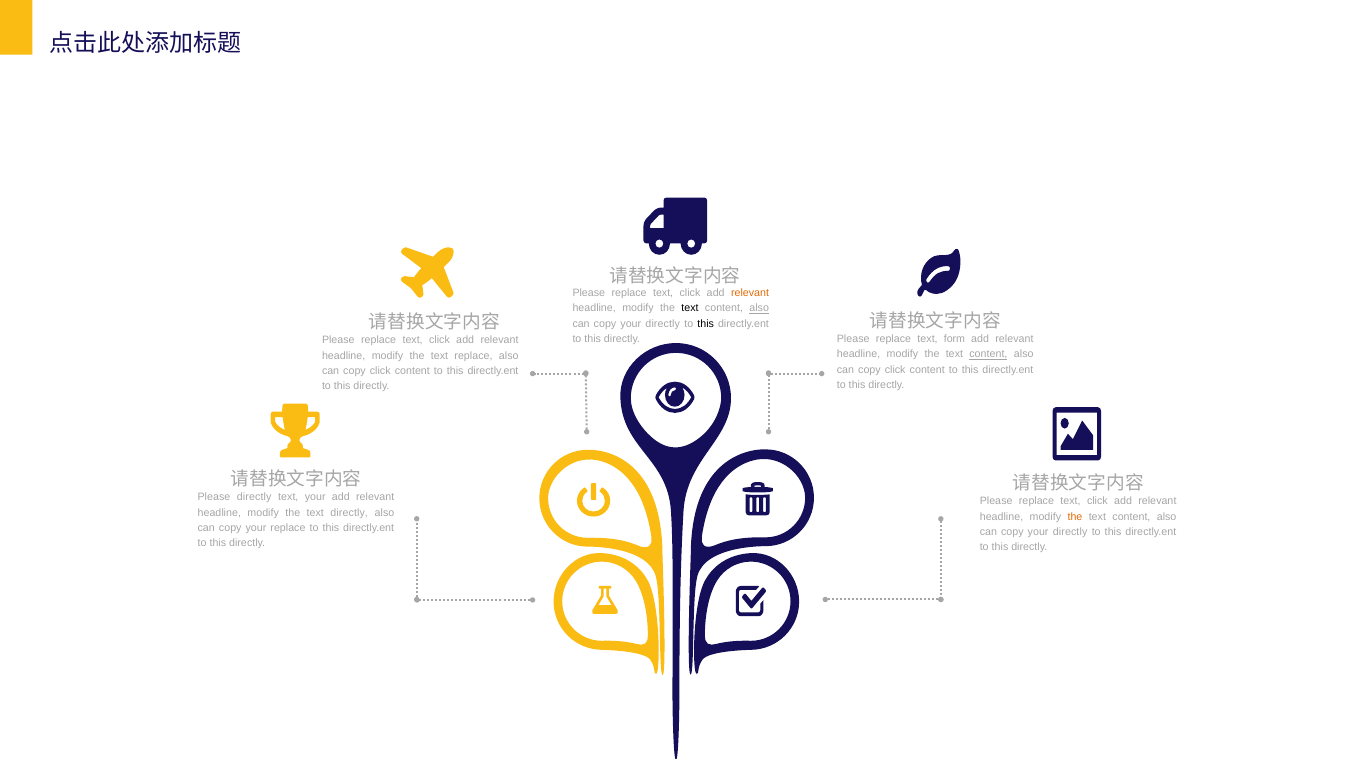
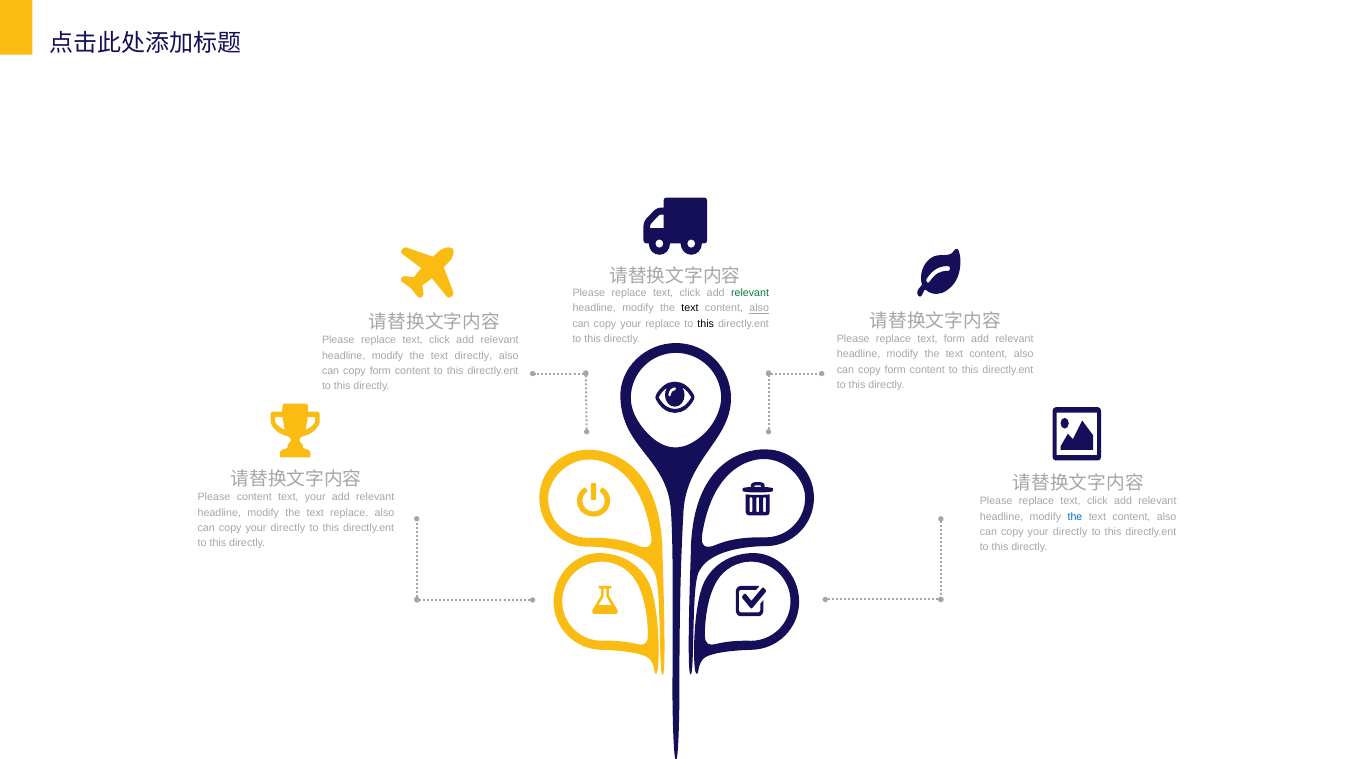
relevant colour: orange -> green (750, 293)
directly: directly -> replace (663, 324)
content underline: present -> none (988, 355)
text replace: replace -> directly (473, 356)
click: click -> form (895, 370)
click: click -> form (380, 371)
Please directly: directly -> content (254, 498)
text directly: directly -> replace (349, 513)
the colour: orange -> blue (1075, 517)
replace: replace -> directly (288, 528)
